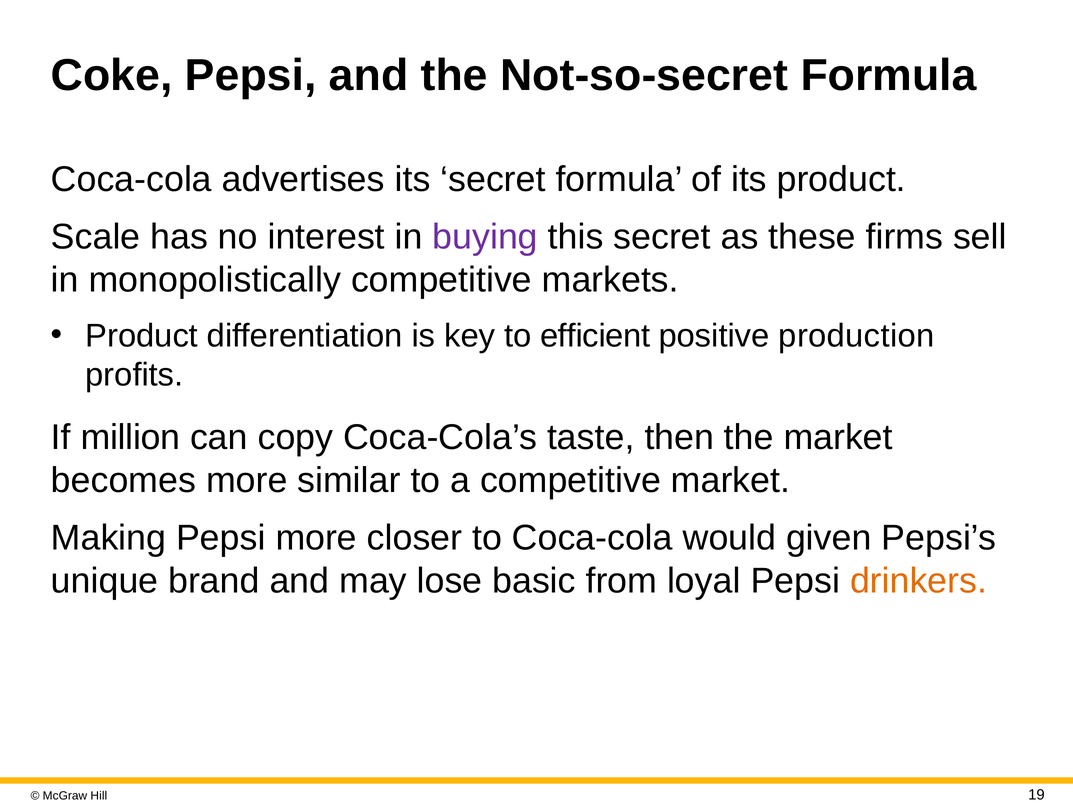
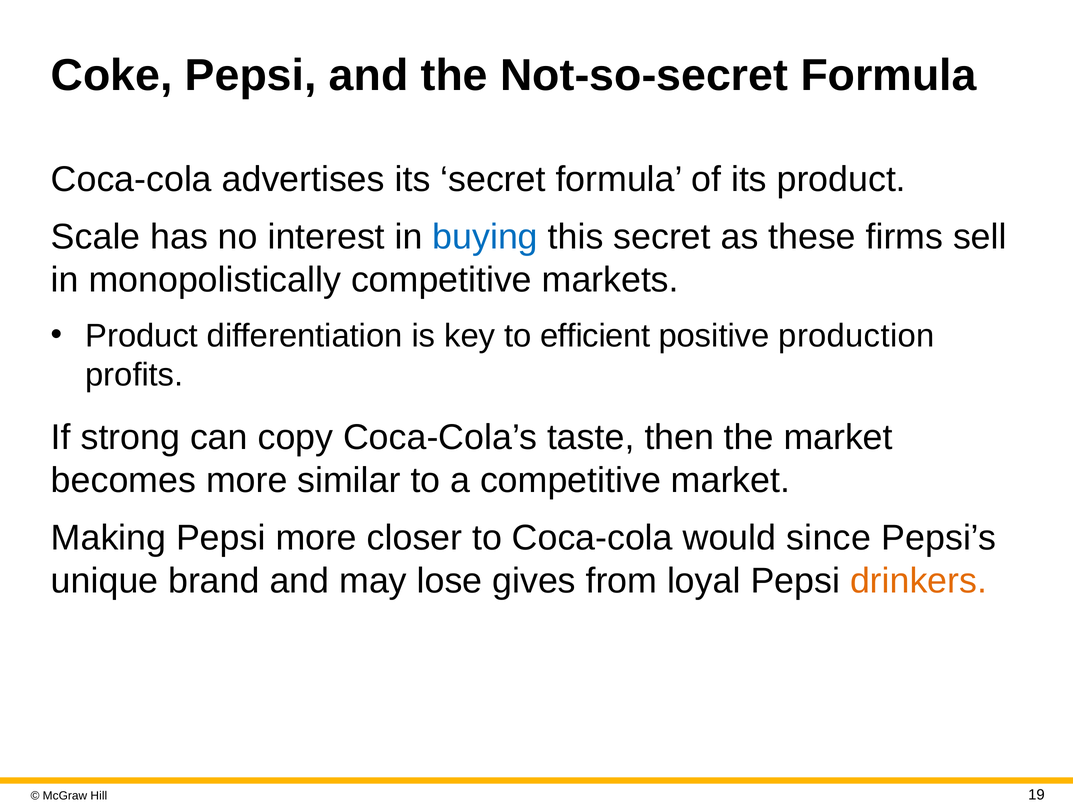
buying colour: purple -> blue (485, 237)
million: million -> strong (130, 437)
given: given -> since (829, 538)
basic: basic -> gives (534, 581)
